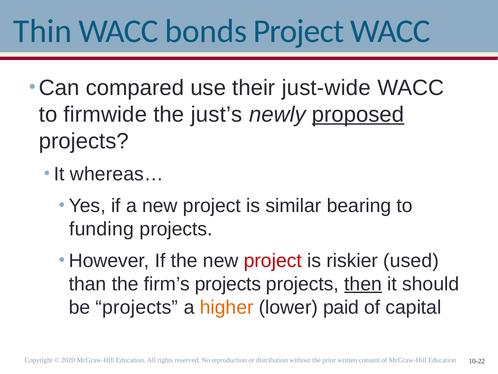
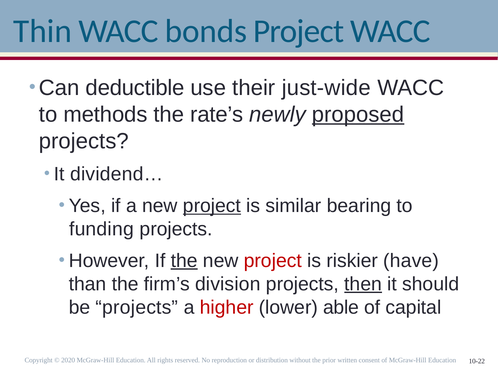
compared: compared -> deductible (135, 88)
firmwide: firmwide -> methods (105, 114)
just’s: just’s -> rate’s (217, 114)
whereas…: whereas… -> dividend… (117, 174)
project underline: none -> present (212, 206)
the underline: none -> present (184, 260)
used: used -> have (411, 260)
firm’s projects: projects -> division (228, 284)
higher colour: orange -> red (227, 307)
paid: paid -> able (341, 307)
